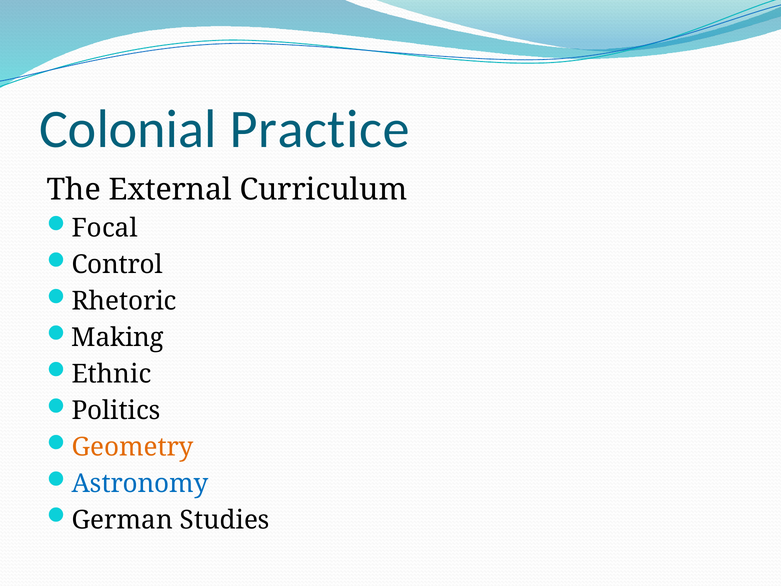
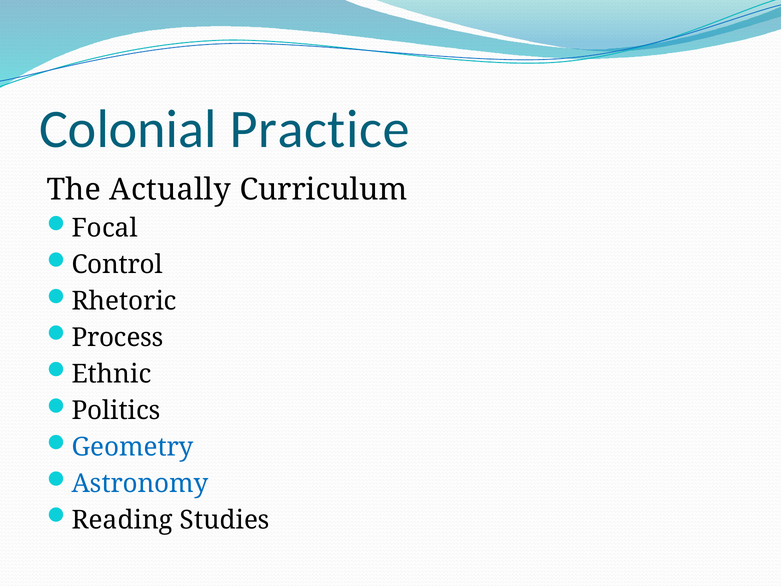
External: External -> Actually (170, 189)
Making: Making -> Process (118, 338)
Geometry colour: orange -> blue (133, 447)
German: German -> Reading (122, 520)
